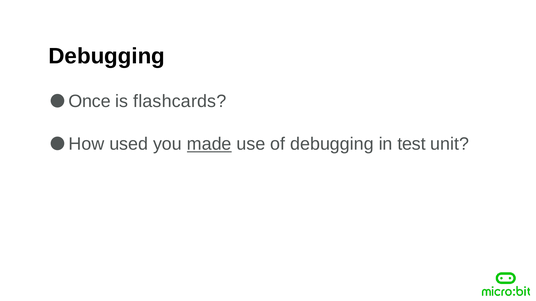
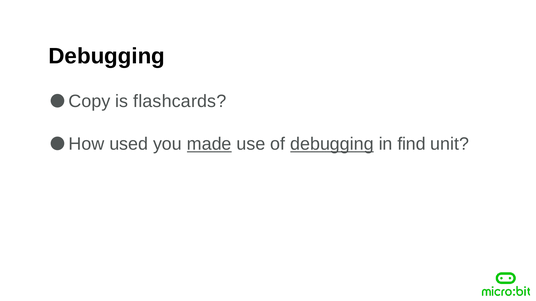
Once: Once -> Copy (89, 101)
debugging underline: none -> present (332, 144)
test: test -> find (412, 144)
